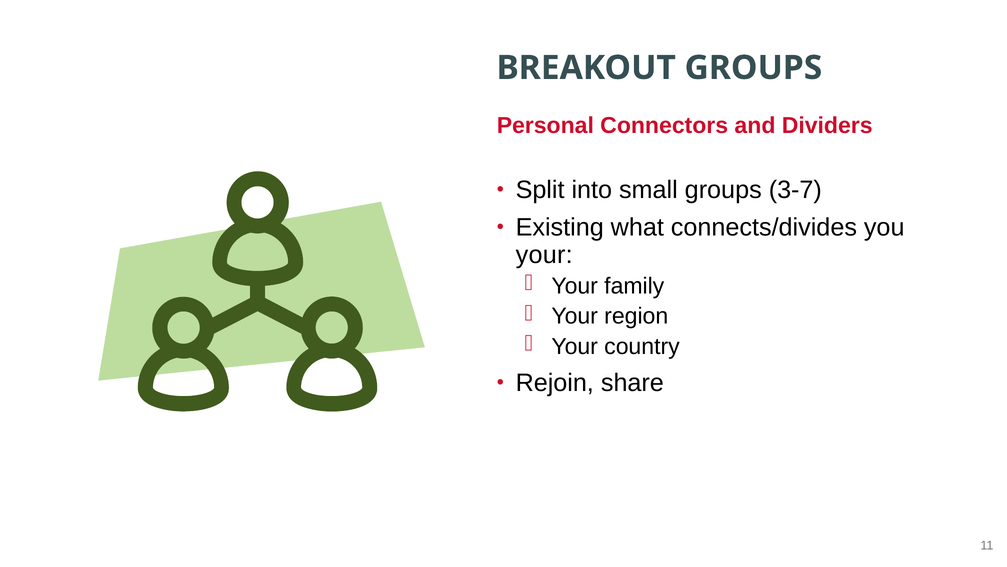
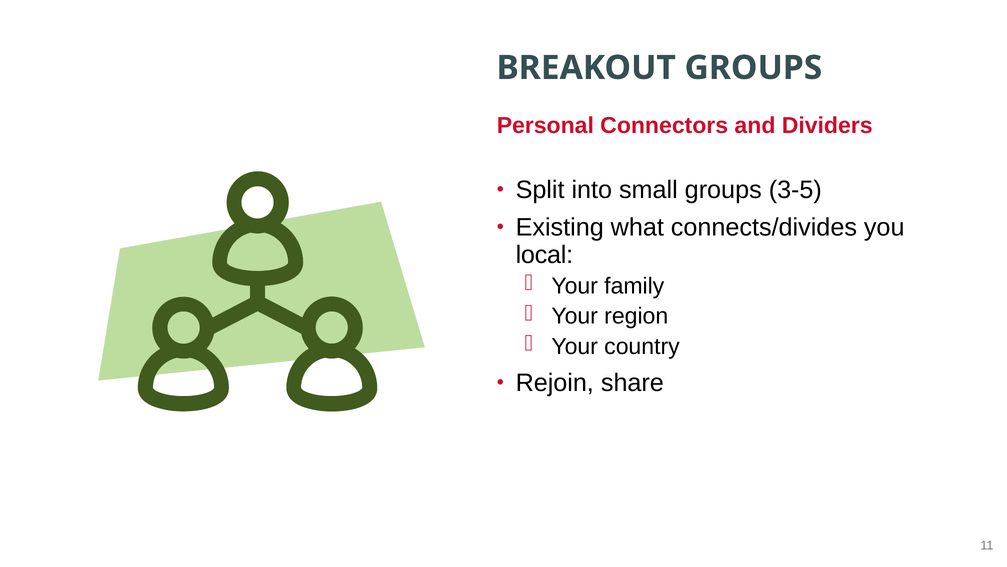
3-7: 3-7 -> 3-5 (795, 190)
your: your -> local (544, 255)
